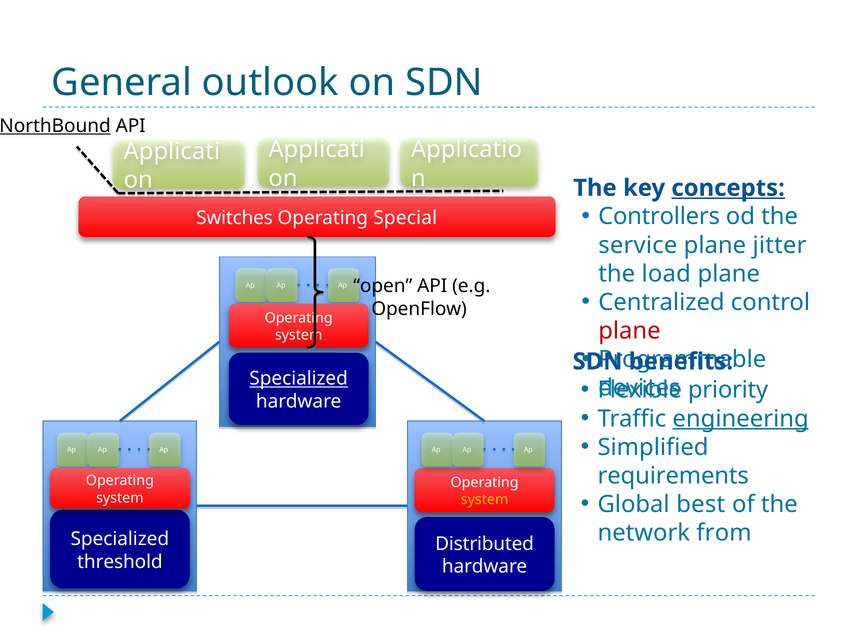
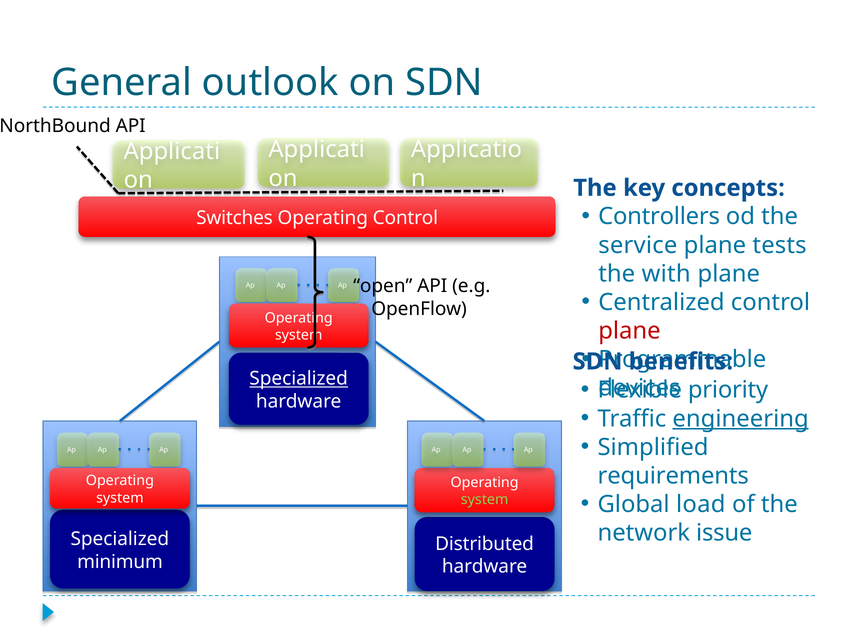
NorthBound underline: present -> none (55, 126)
concepts underline: present -> none (728, 188)
Operating Special: Special -> Control (405, 218)
jitter: jitter -> tests (780, 245)
load: load -> with (666, 274)
best: best -> load (701, 505)
system colour: yellow -> light green (485, 500)
from: from -> issue (724, 533)
threshold: threshold -> minimum (120, 562)
